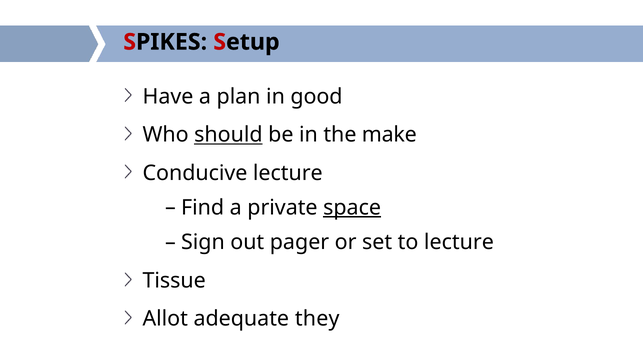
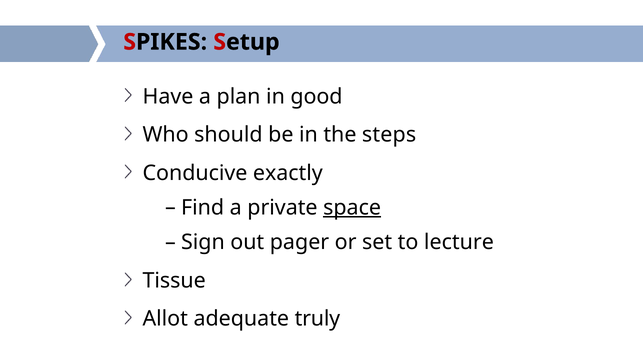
should underline: present -> none (228, 135)
make: make -> steps (389, 135)
Conducive lecture: lecture -> exactly (288, 173)
they: they -> truly (317, 319)
